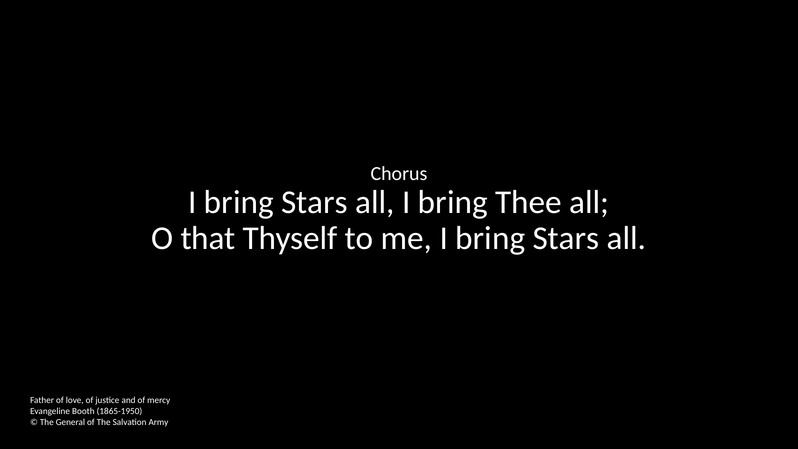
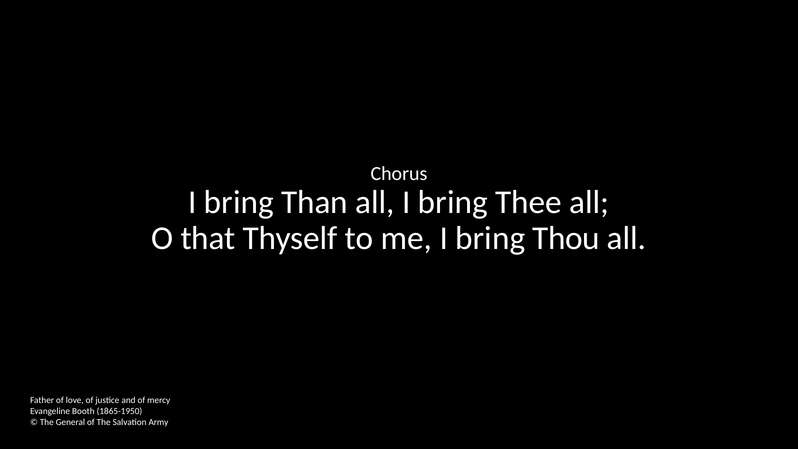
Stars: Stars -> Than (315, 202)
me I bring Stars: Stars -> Thou (566, 238)
